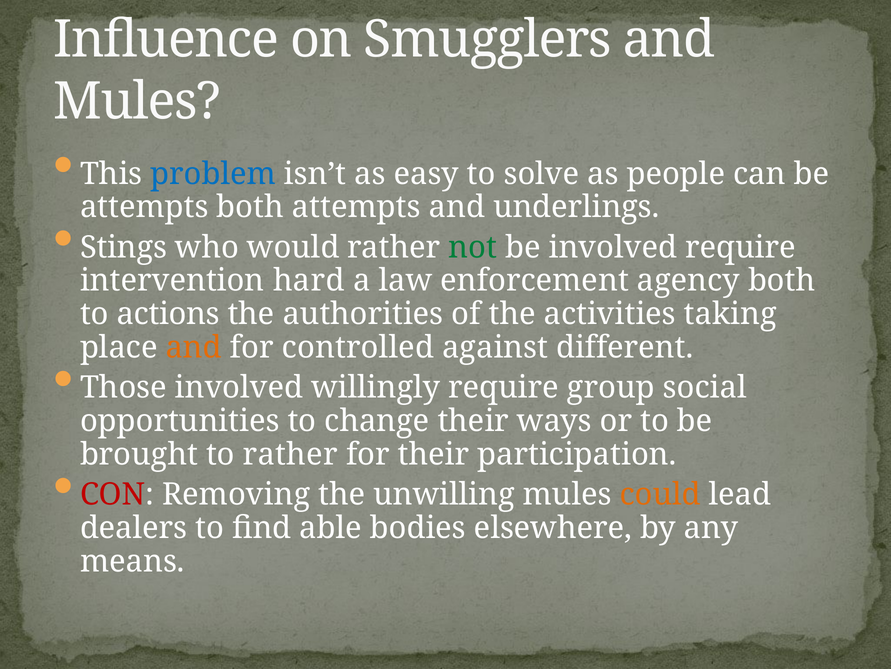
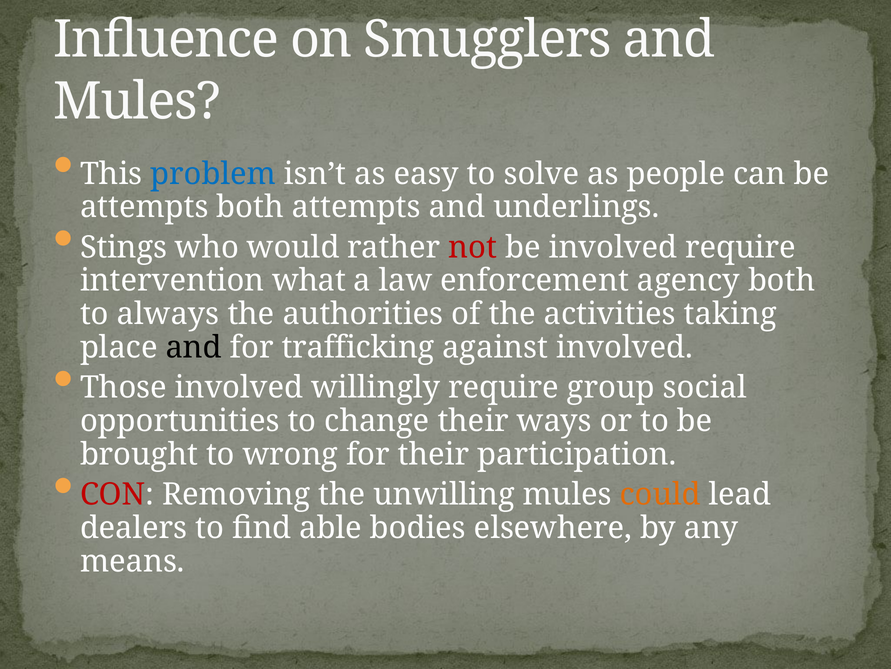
not colour: green -> red (473, 247)
hard: hard -> what (309, 280)
actions: actions -> always (168, 314)
and colour: orange -> black (194, 347)
controlled: controlled -> trafficking (358, 347)
against different: different -> involved (625, 347)
to rather: rather -> wrong (290, 454)
